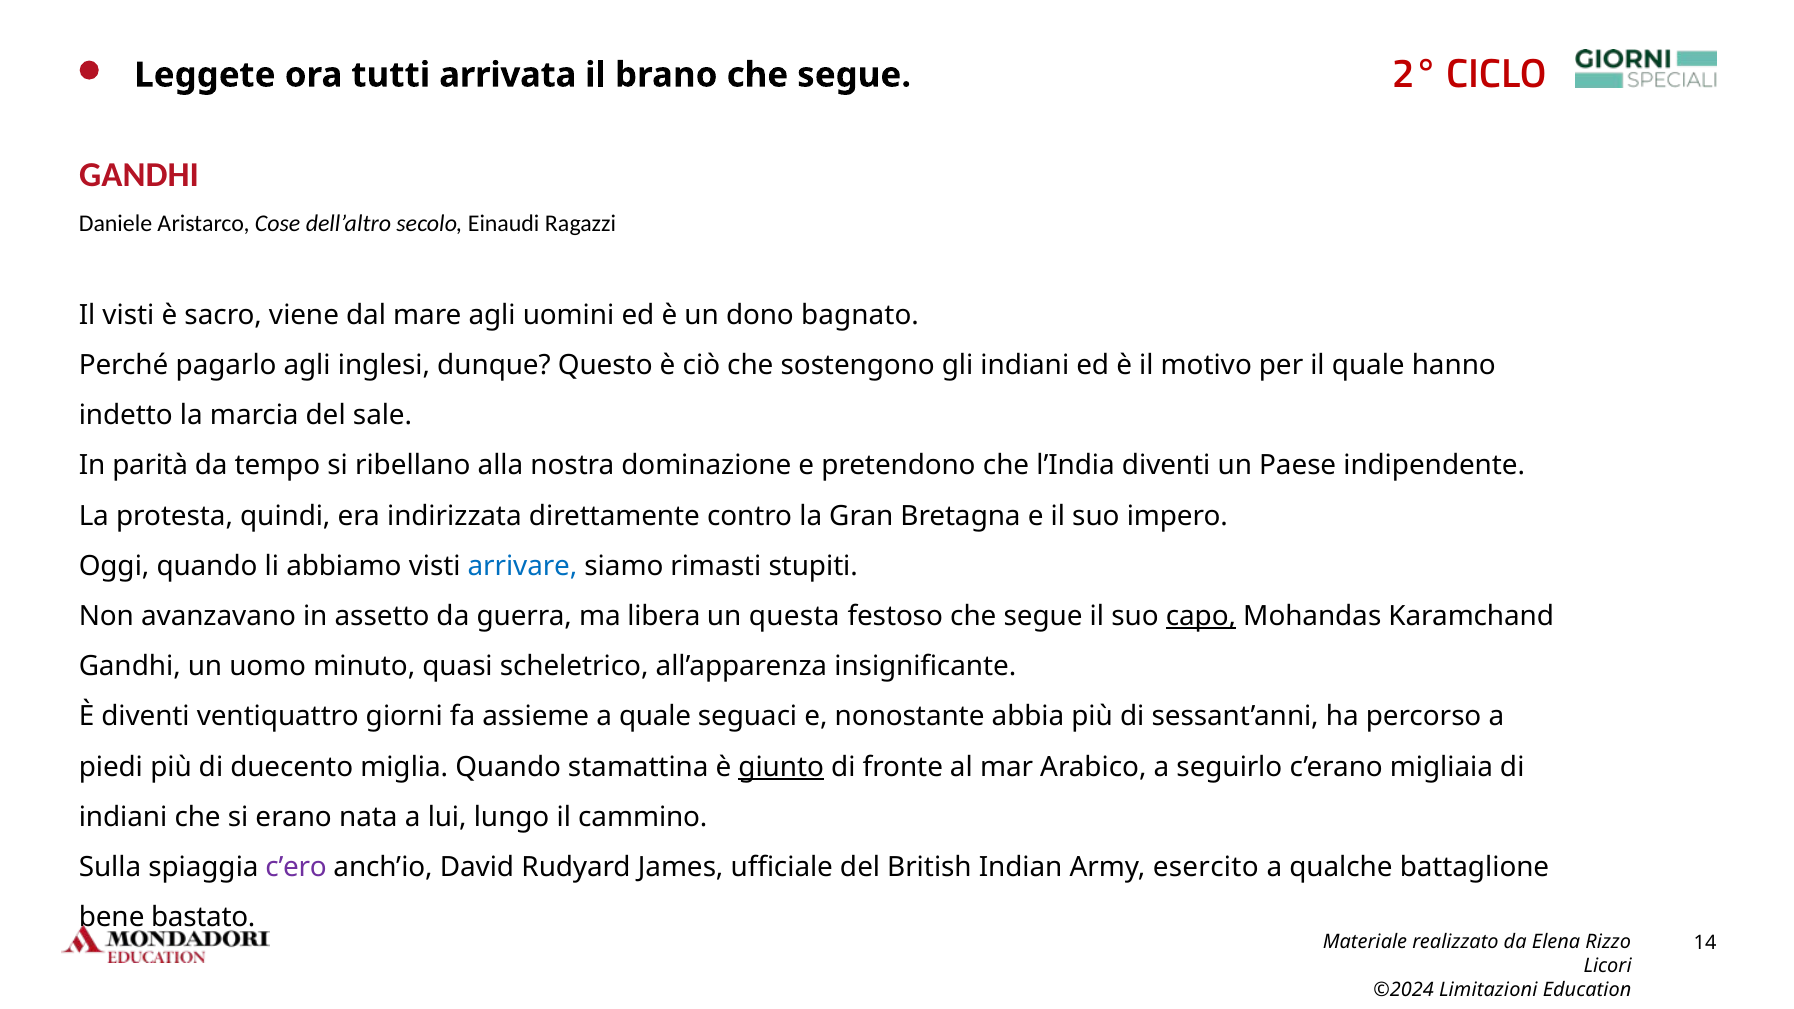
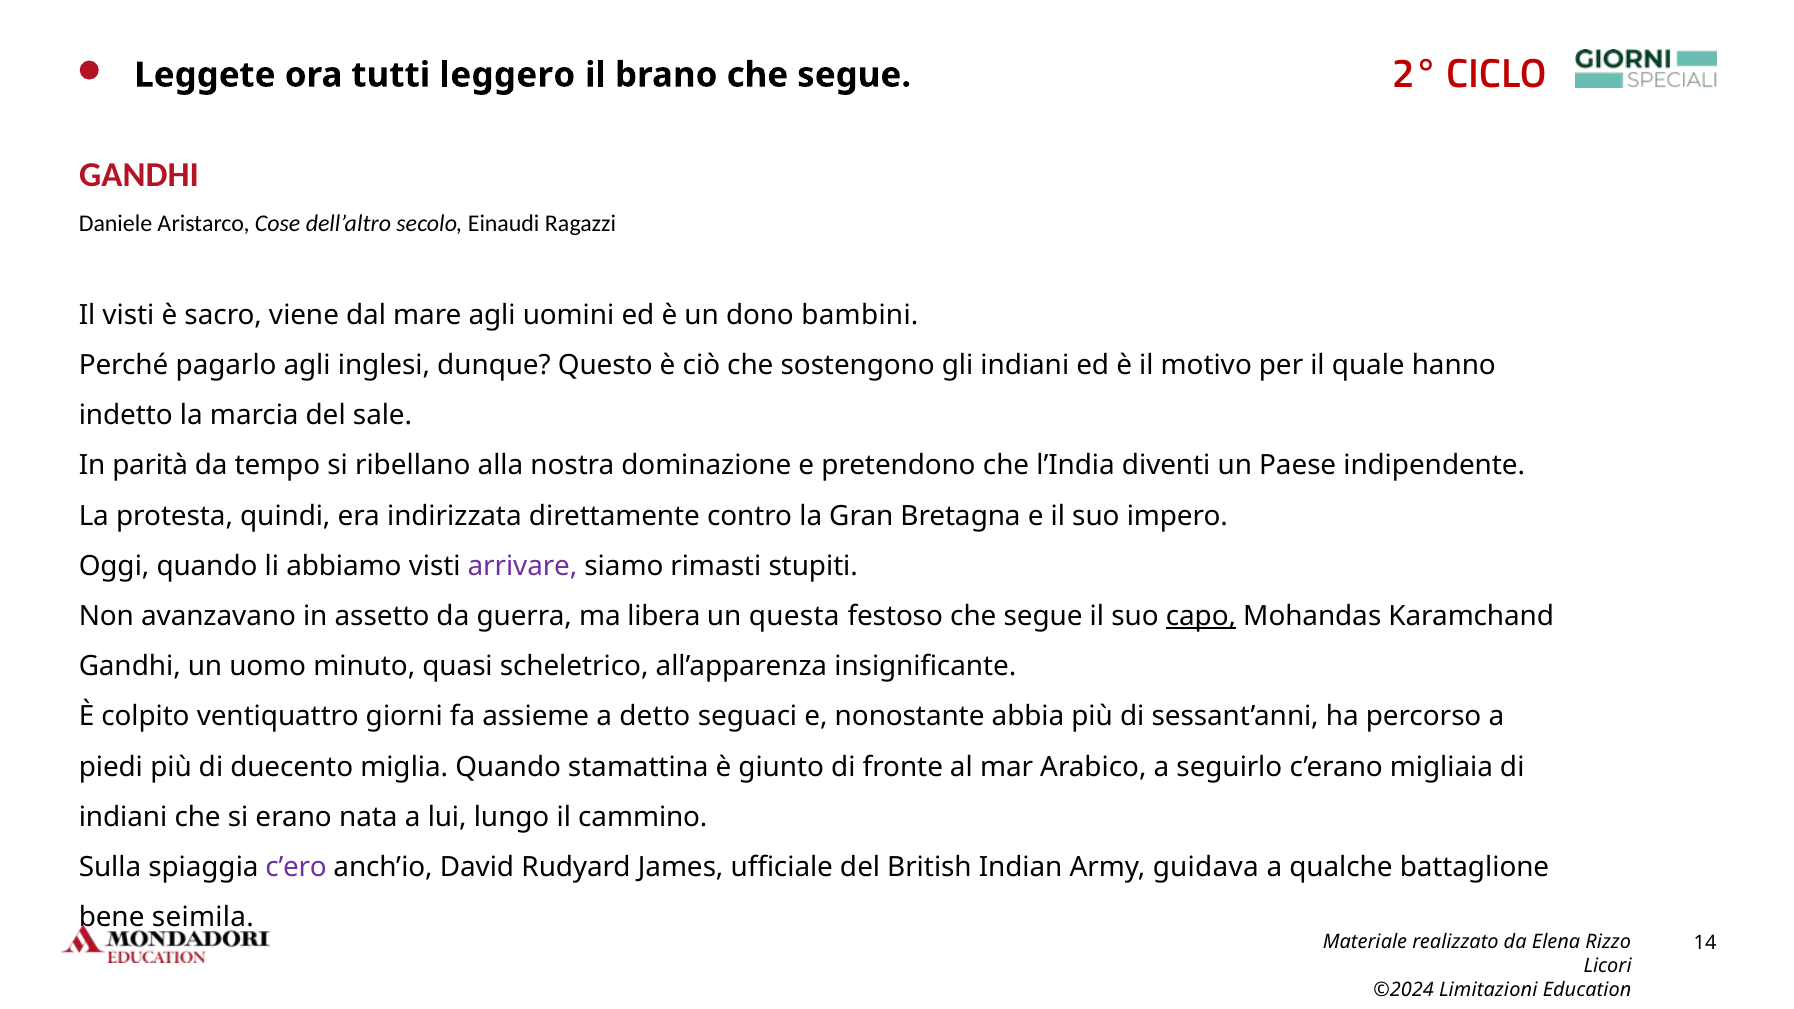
arrivata: arrivata -> leggero (507, 75)
bagnato: bagnato -> bambini (860, 315)
arrivare colour: blue -> purple (523, 566)
È diventi: diventi -> colpito (145, 717)
a quale: quale -> detto (655, 717)
giunto underline: present -> none (781, 767)
esercito: esercito -> guidava (1206, 868)
bastato: bastato -> seimila (203, 918)
